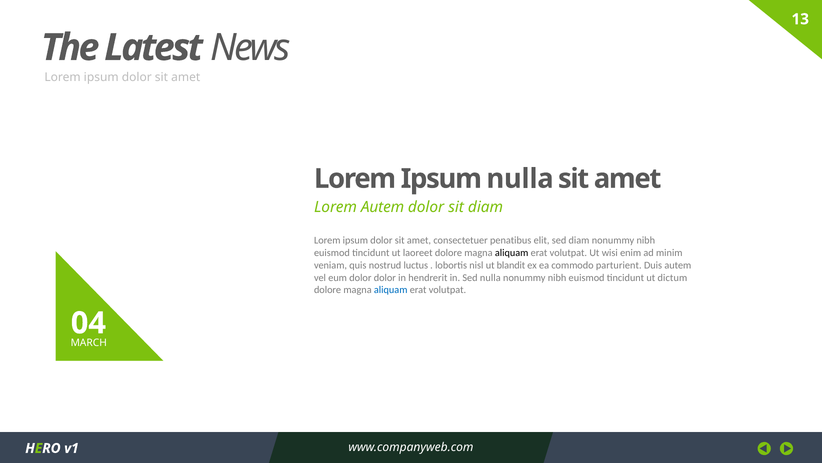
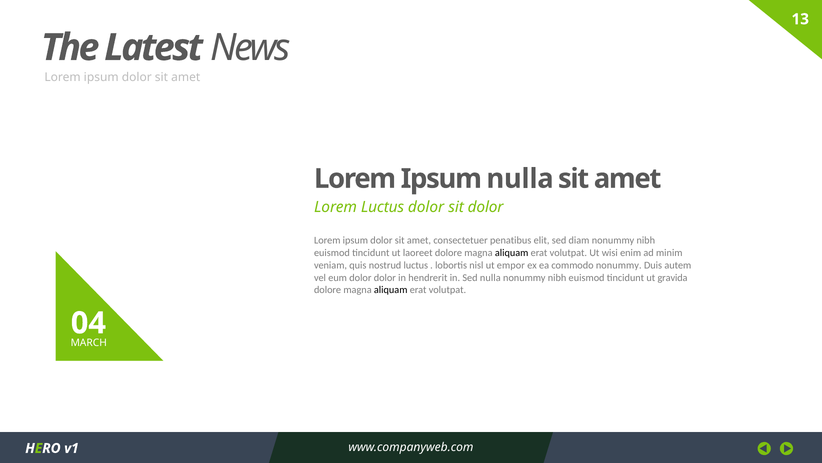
Lorem Autem: Autem -> Luctus (383, 207)
sit diam: diam -> dolor (486, 207)
blandit: blandit -> empor (511, 265)
commodo parturient: parturient -> nonummy (619, 265)
dictum: dictum -> gravida (673, 277)
aliquam colour: blue -> black (391, 290)
